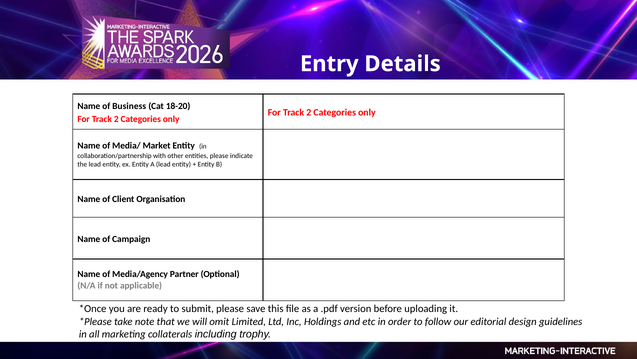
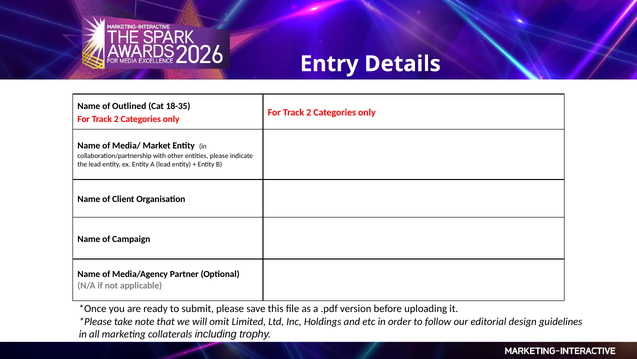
Business: Business -> Outlined (129, 106)
18-20: 18-20 -> 18-35 (178, 106)
